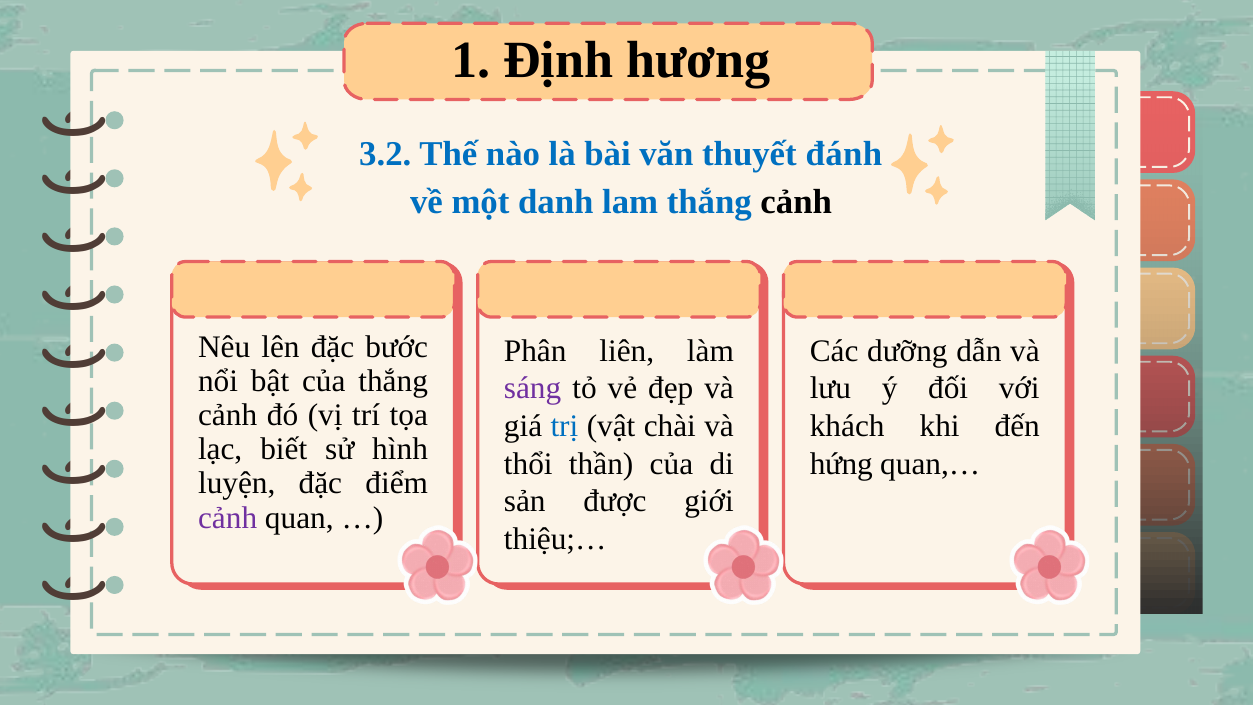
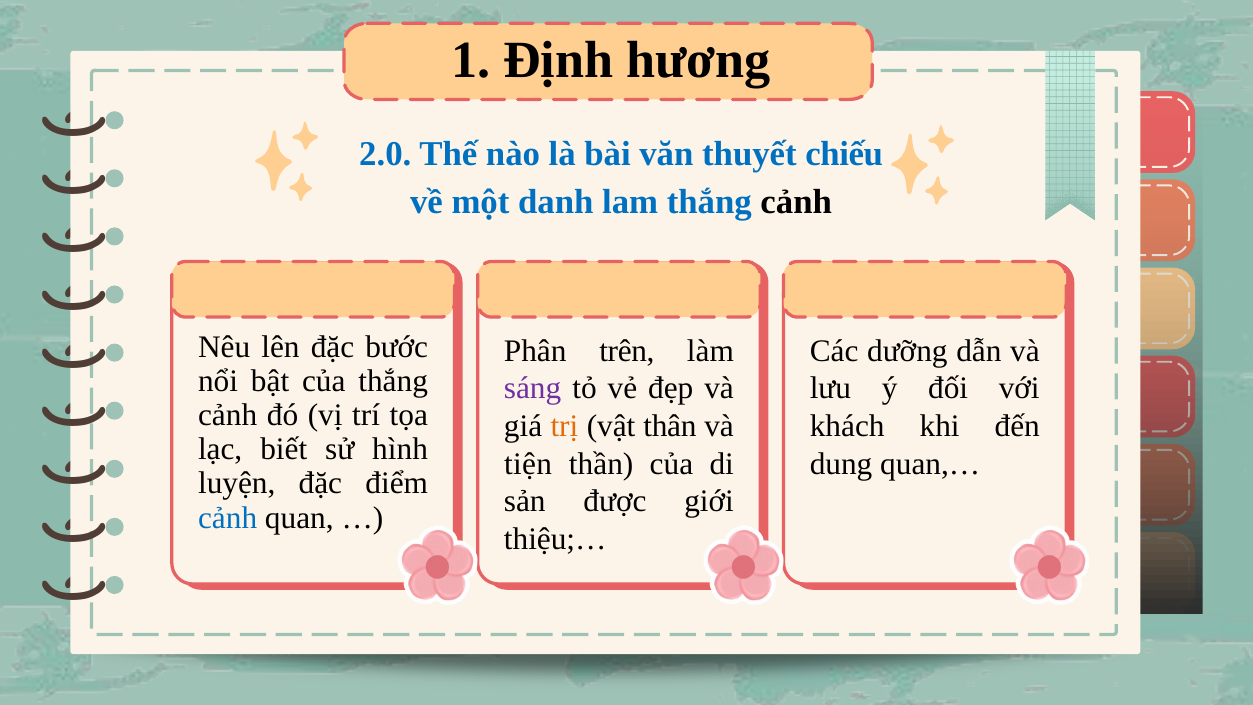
3.2: 3.2 -> 2.0 (385, 154)
đánh: đánh -> chiếu (844, 154)
liên: liên -> trên (627, 351)
trị colour: blue -> orange (564, 426)
chài: chài -> thân (670, 426)
thổi: thổi -> tiện (528, 464)
hứng: hứng -> dung (841, 464)
cảnh colour: purple -> blue (228, 518)
